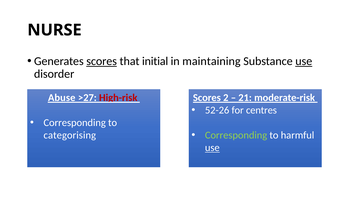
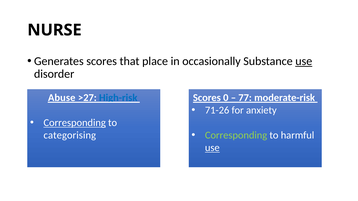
scores underline: present -> none (102, 61)
initial: initial -> place (155, 61)
maintaining: maintaining -> occasionally (211, 61)
High-risk colour: red -> blue (118, 98)
2: 2 -> 0 (226, 98)
21: 21 -> 77 (245, 98)
52-26: 52-26 -> 71-26 (217, 110)
centres: centres -> anxiety (261, 110)
Corresponding underline: none -> present (75, 123)
